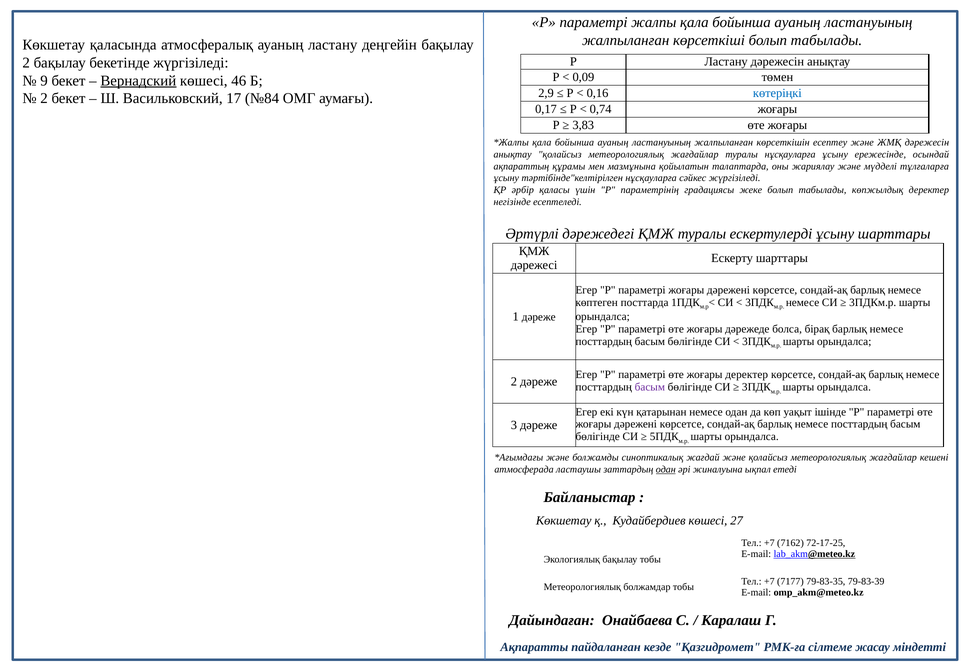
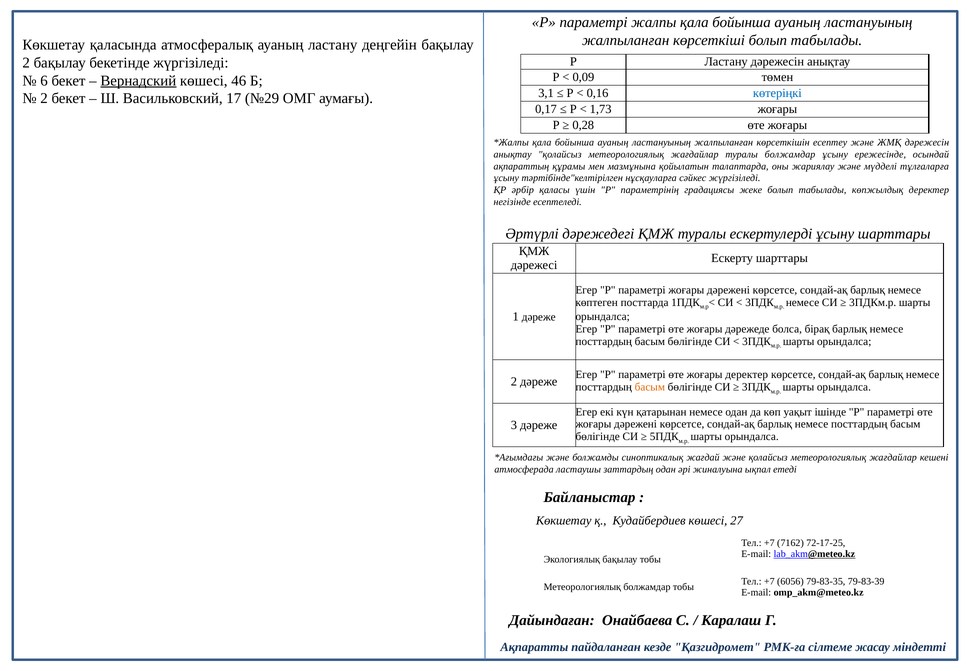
9: 9 -> 6 (44, 81)
2,9: 2,9 -> 3,1 (546, 93)
№84: №84 -> №29 (262, 99)
0,74: 0,74 -> 1,73 (601, 109)
3,83: 3,83 -> 0,28 (583, 125)
туралы нұсқауларға: нұсқауларға -> болжамдар (790, 155)
басым colour: purple -> orange (650, 387)
одан underline: present -> none (666, 470)
7177: 7177 -> 6056 (790, 582)
